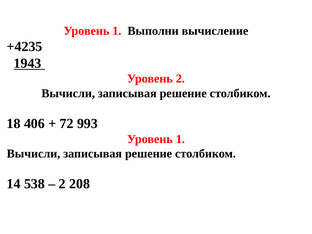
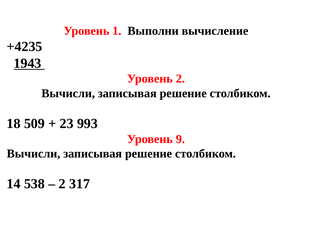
406: 406 -> 509 (34, 124)
72: 72 -> 23 (67, 124)
1: 1 -> 9 (180, 139)
208: 208 -> 317 (80, 184)
